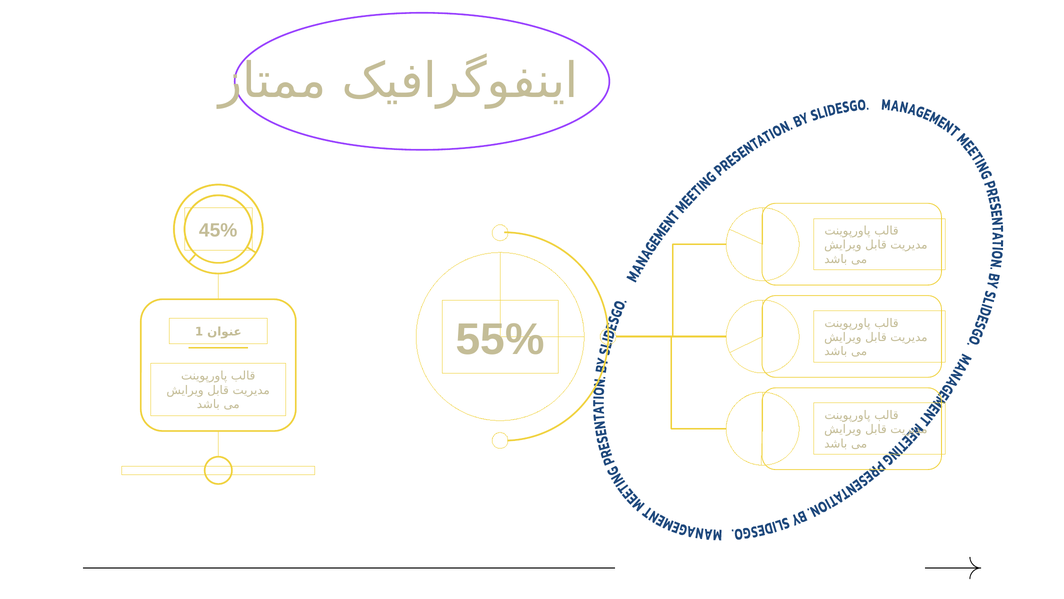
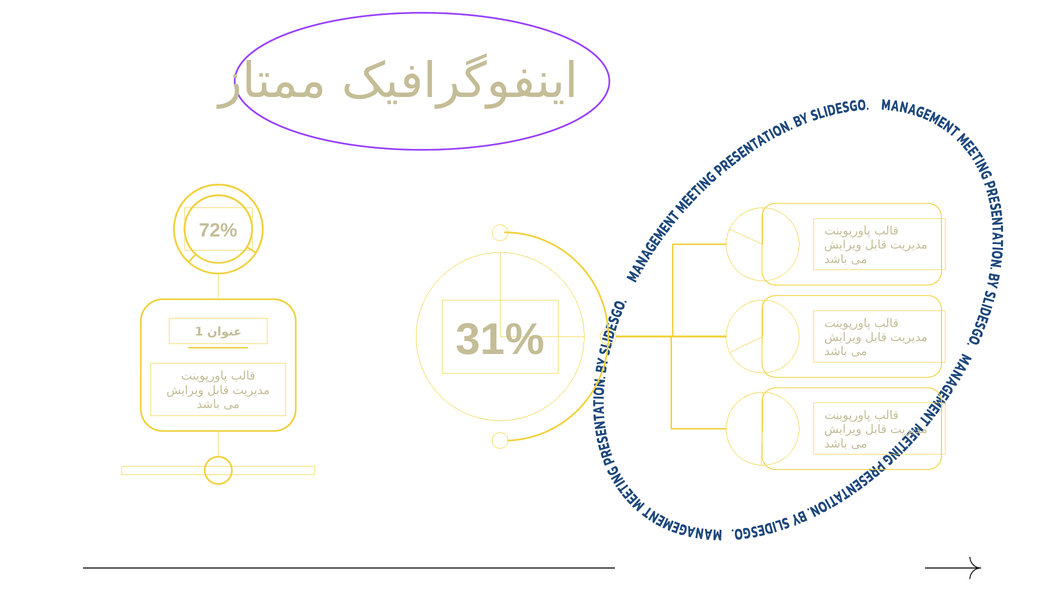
45%: 45% -> 72% (218, 230)
55%: 55% -> 31% (500, 339)
